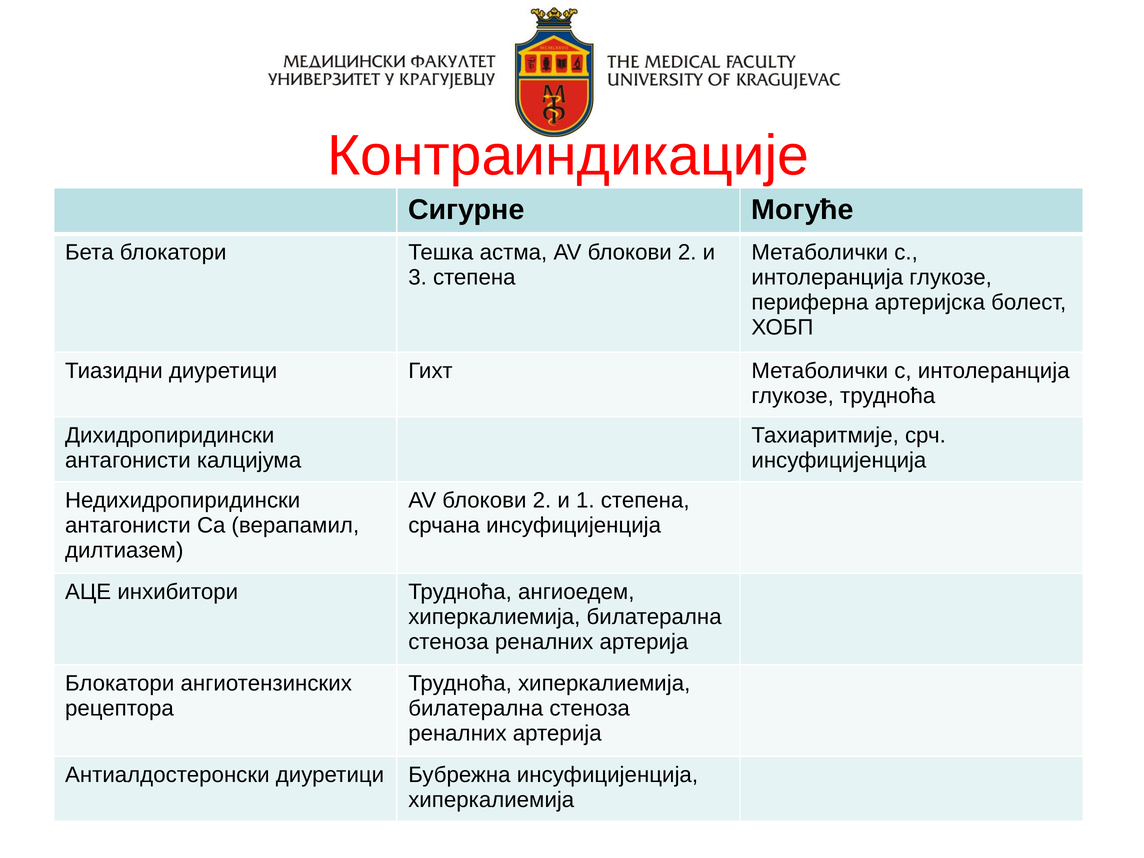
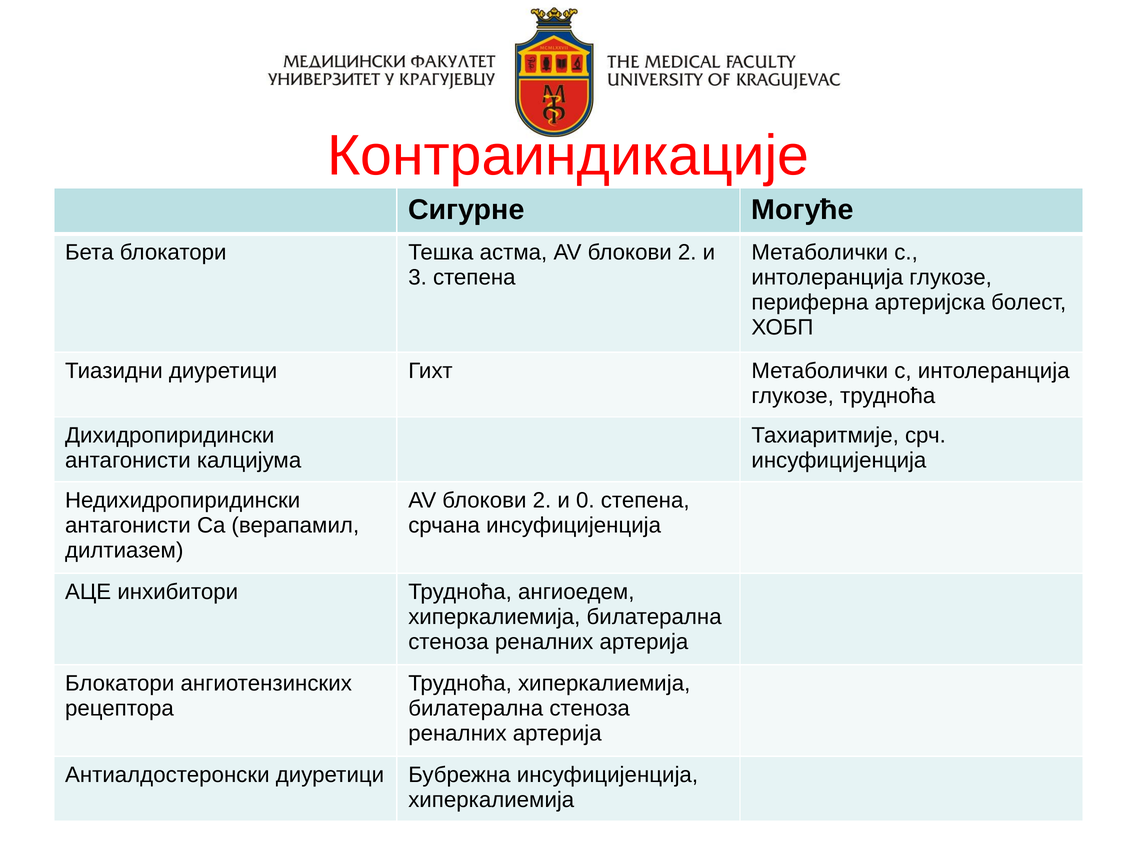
1: 1 -> 0 (585, 500)
